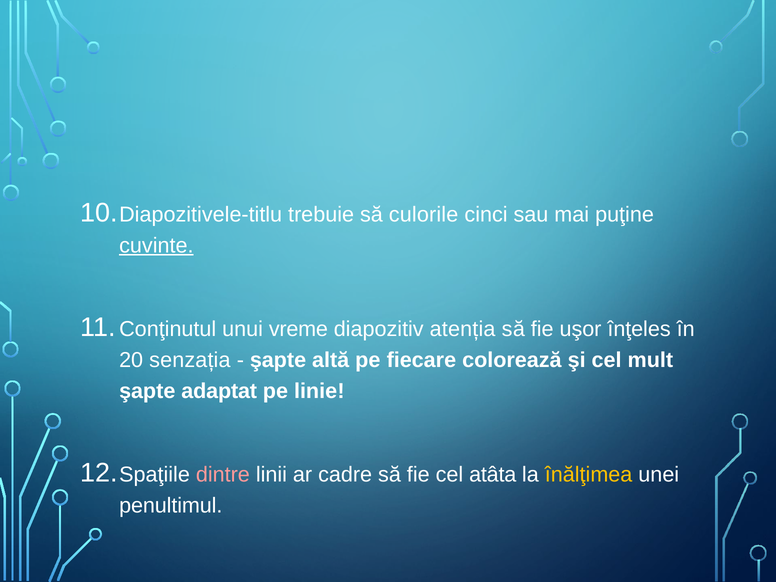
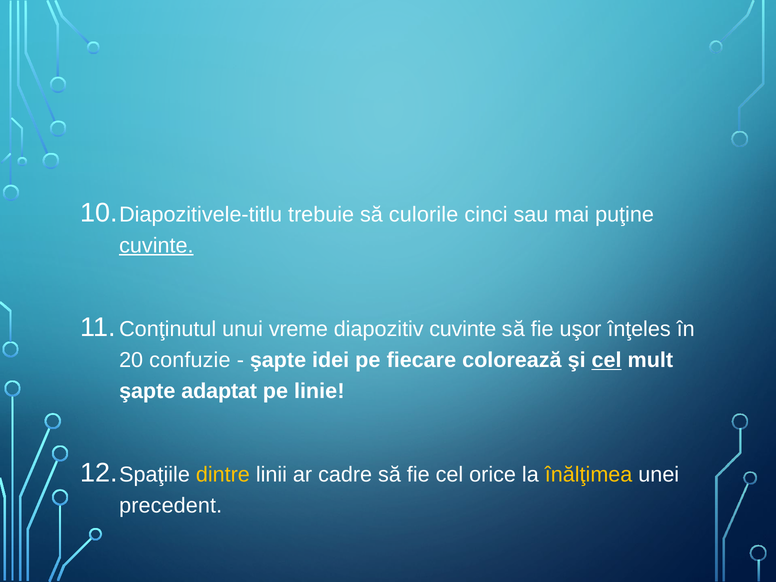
diapozitiv atenția: atenția -> cuvinte (463, 329)
senzația: senzația -> confuzie (190, 360)
altă: altă -> idei (331, 360)
cel underline: none -> present (607, 360)
dintre colour: pink -> yellow (223, 475)
atâta: atâta -> orice (493, 475)
penultimul: penultimul -> precedent (171, 506)
